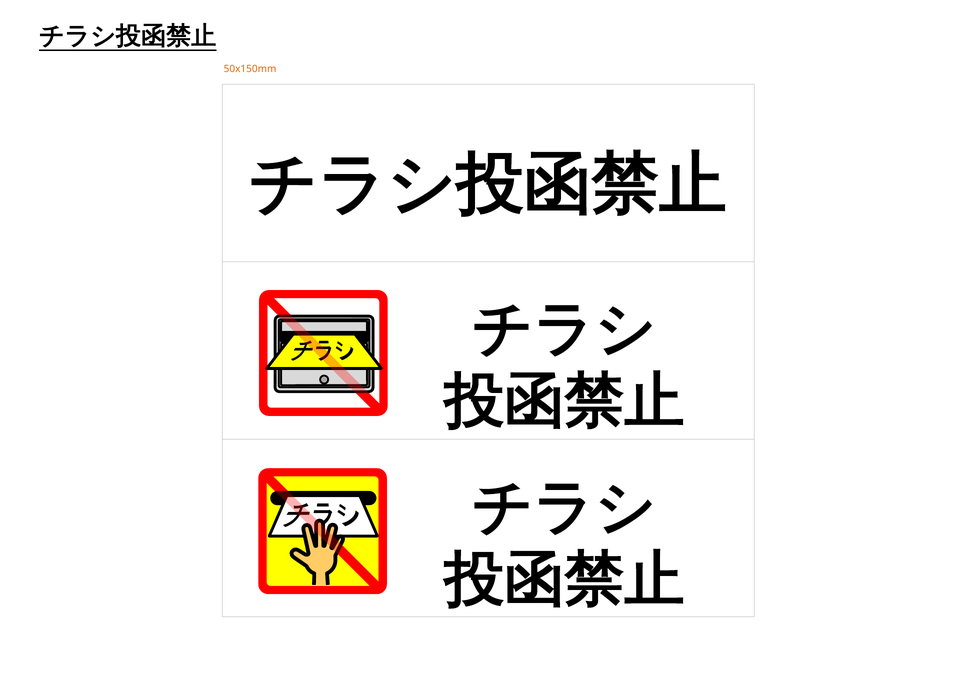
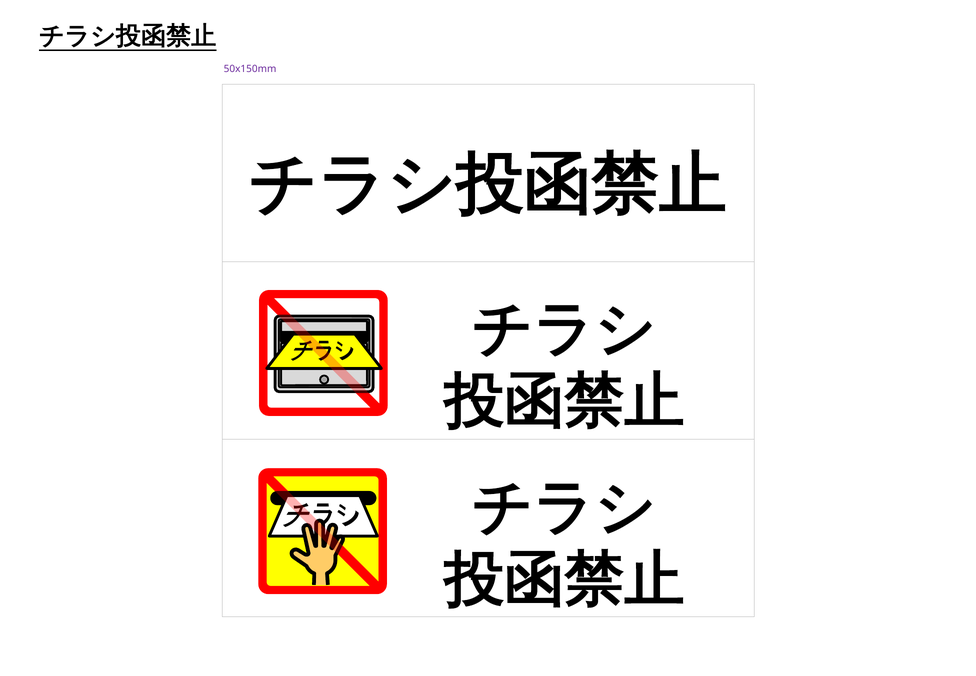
50x150mm colour: orange -> purple (250, 69)
